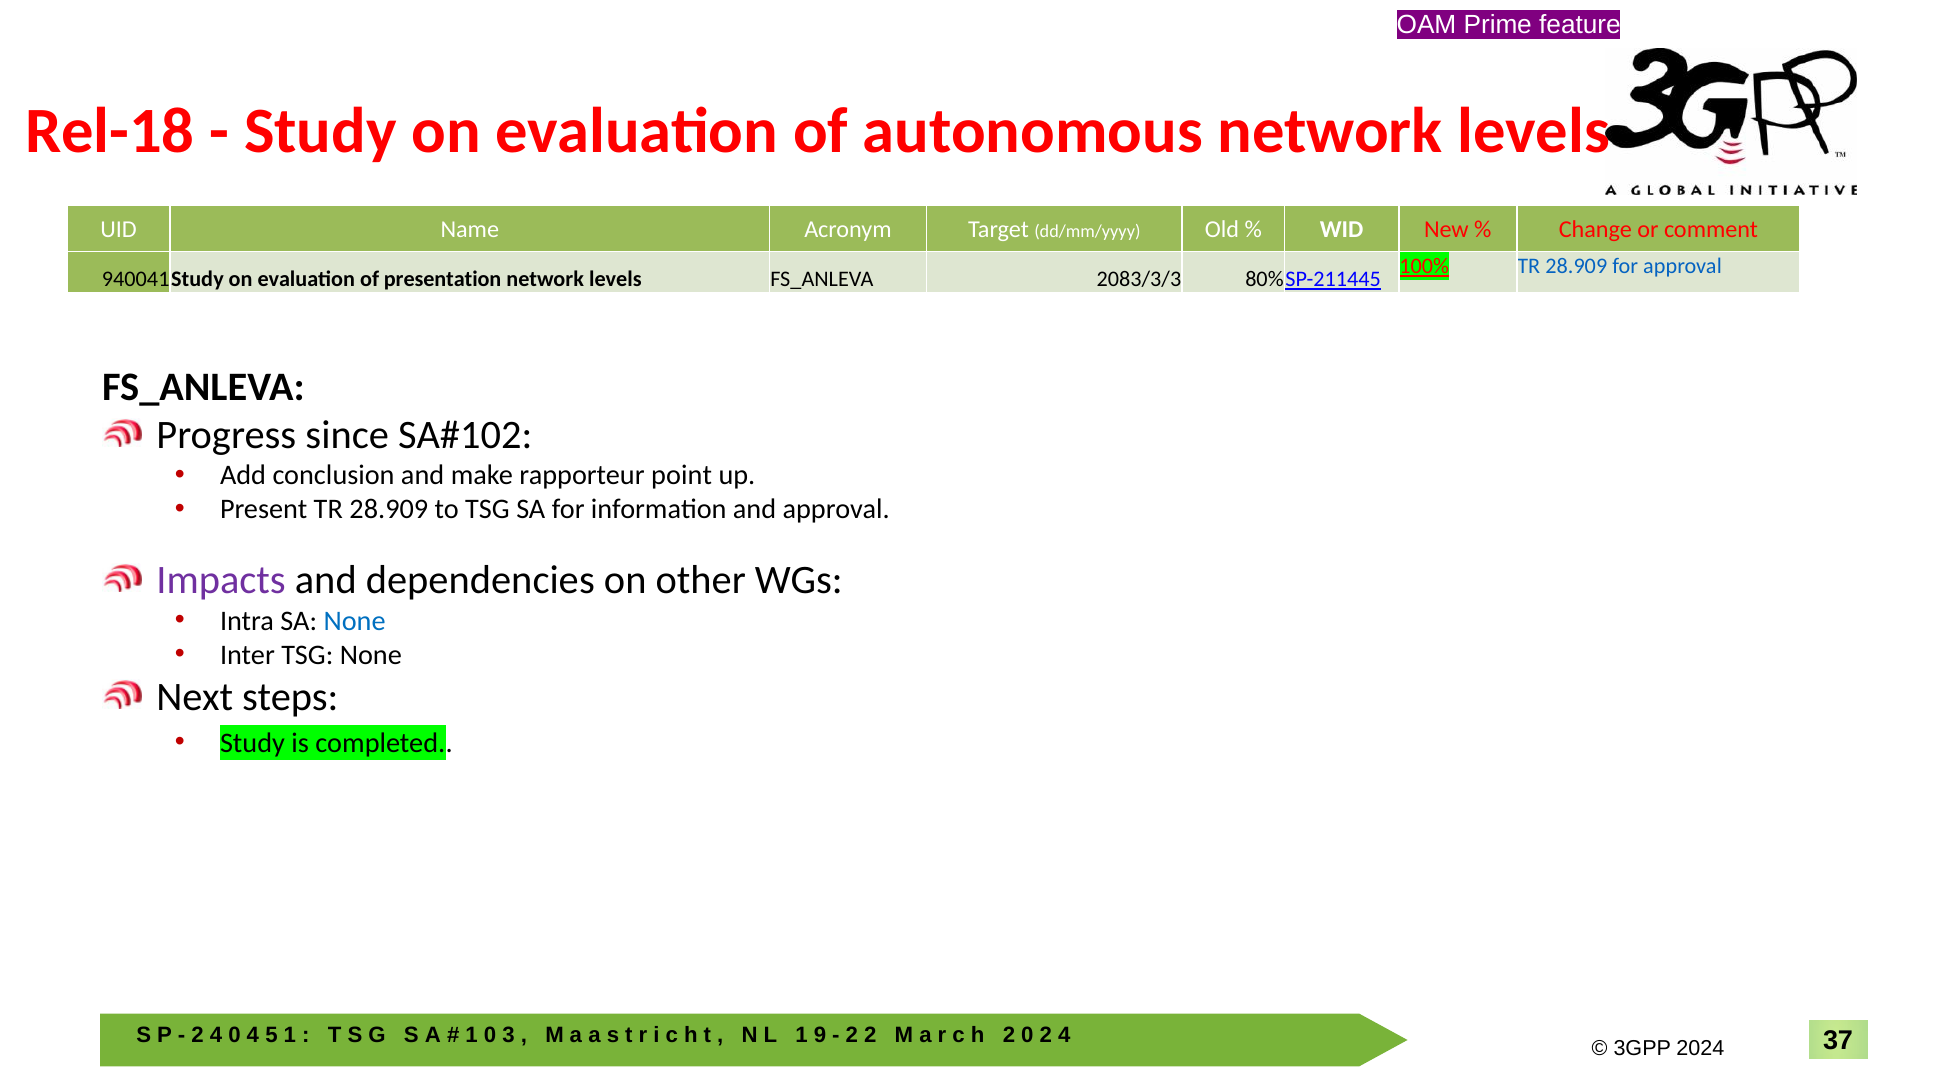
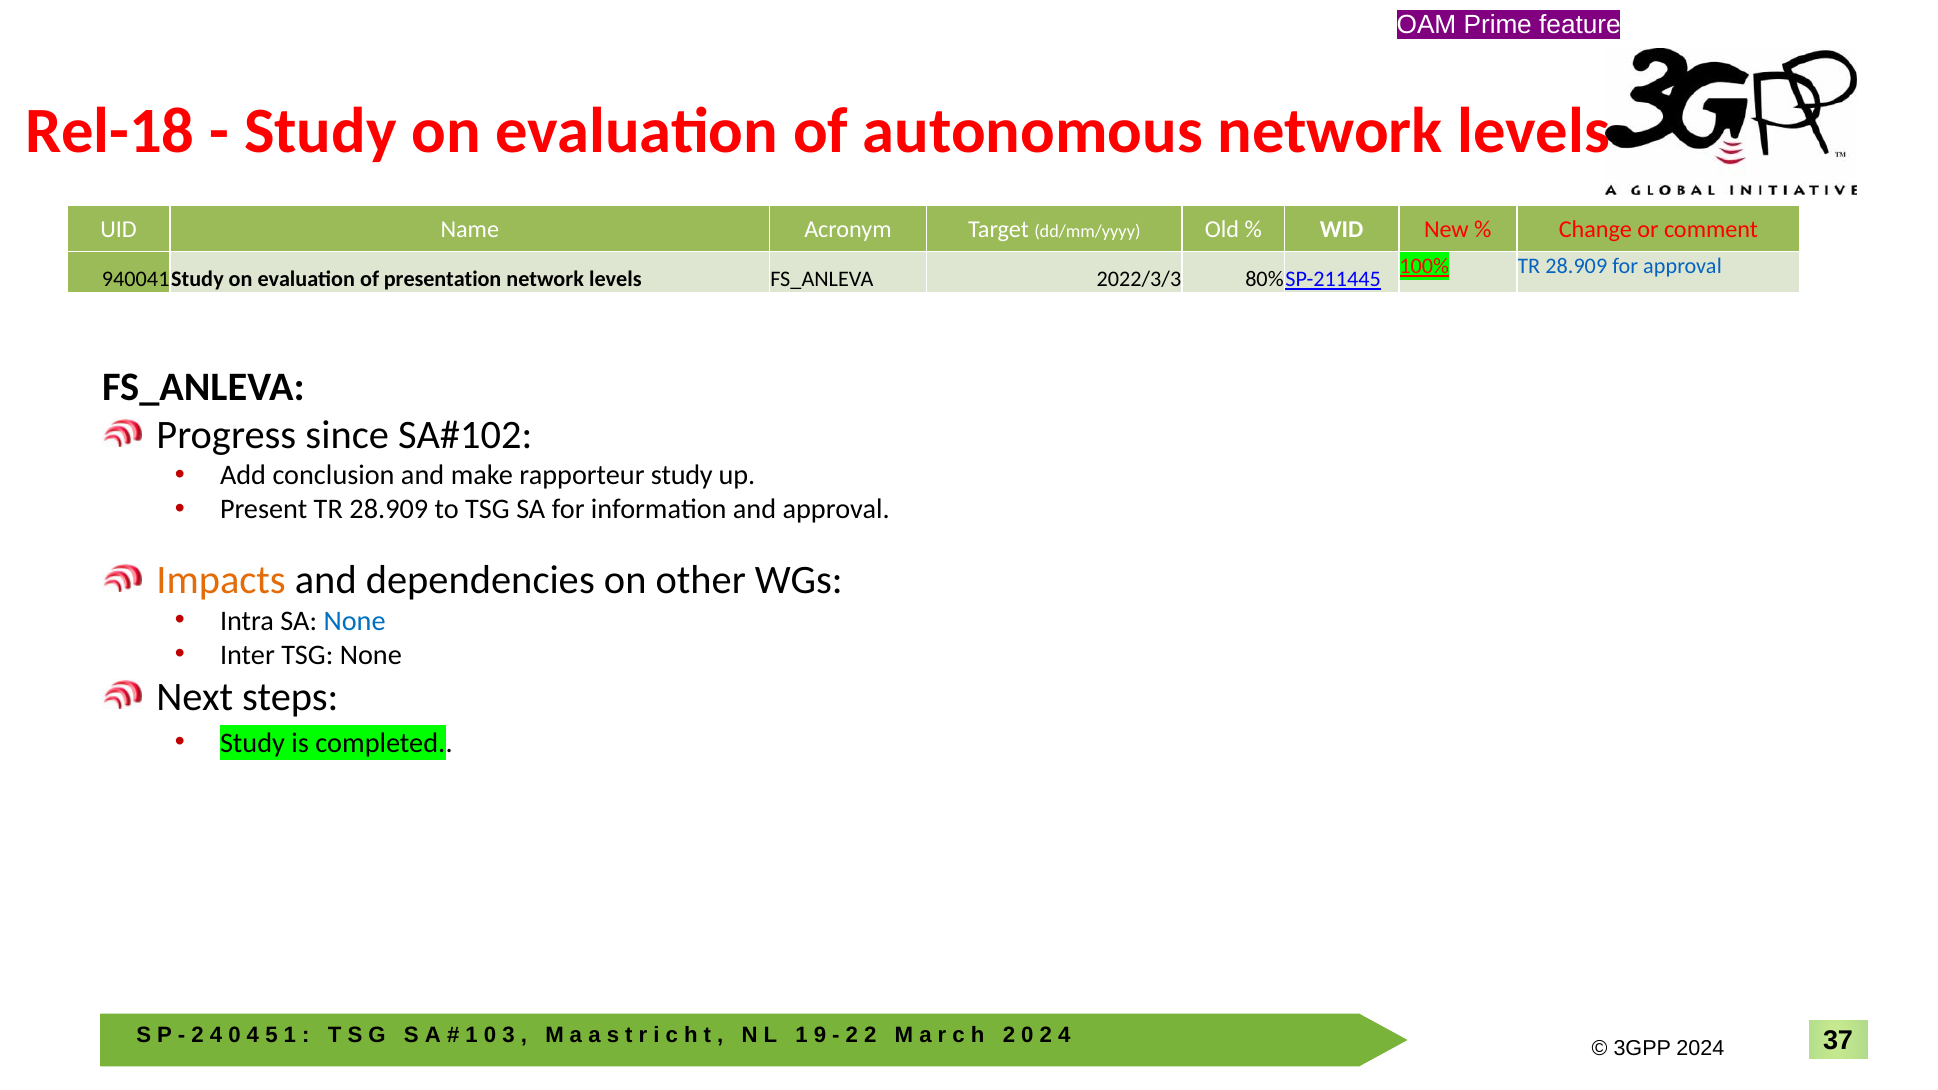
2083/3/3: 2083/3/3 -> 2022/3/3 (1139, 280)
rapporteur point: point -> study (682, 476)
Impacts colour: purple -> orange (221, 581)
